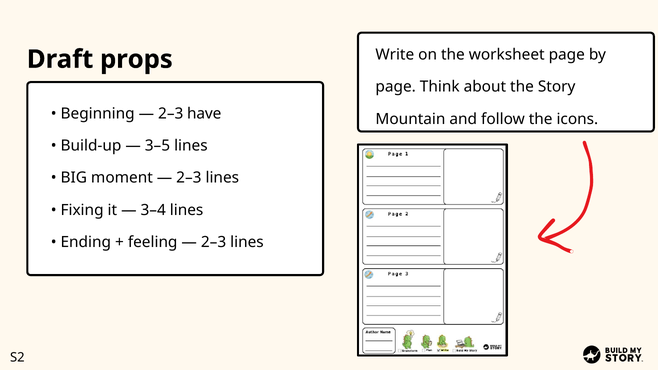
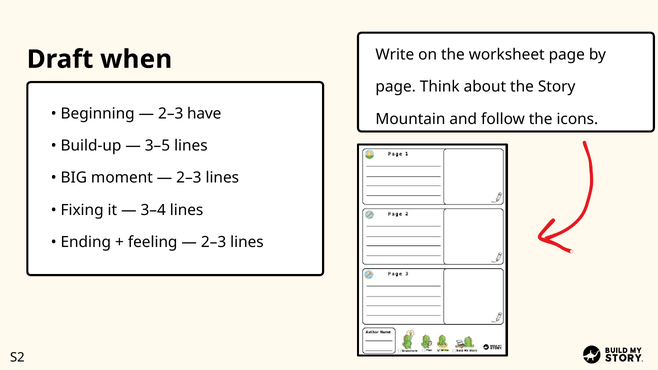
props: props -> when (136, 59)
